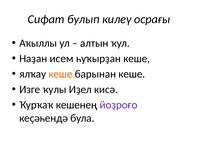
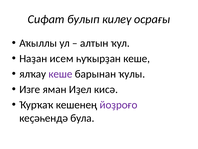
кеше colour: orange -> purple (60, 74)
барынан кеше: кеше -> ҡулы (132, 74)
ҡулы: ҡулы -> яман (55, 89)
